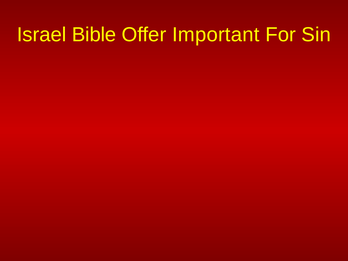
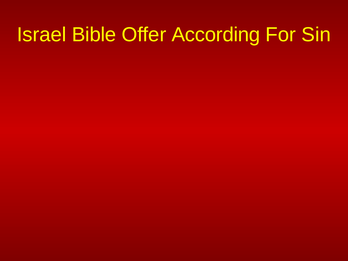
Important: Important -> According (216, 35)
